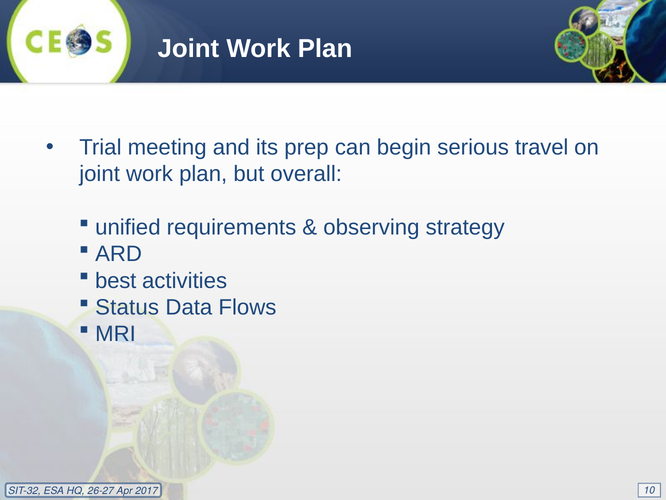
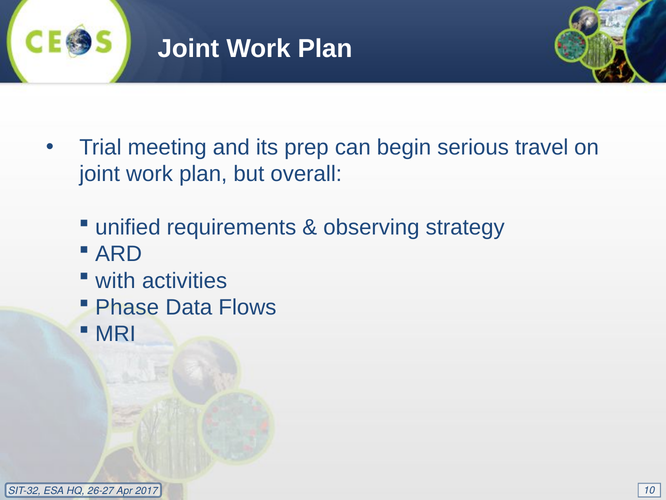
best: best -> with (115, 280)
Status: Status -> Phase (127, 307)
